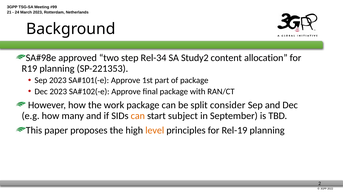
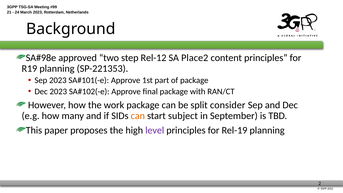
Rel-34: Rel-34 -> Rel-12 (154, 58)
Study2: Study2 -> Place2 (195, 58)
content allocation: allocation -> principles (266, 58)
level colour: orange -> purple (155, 130)
